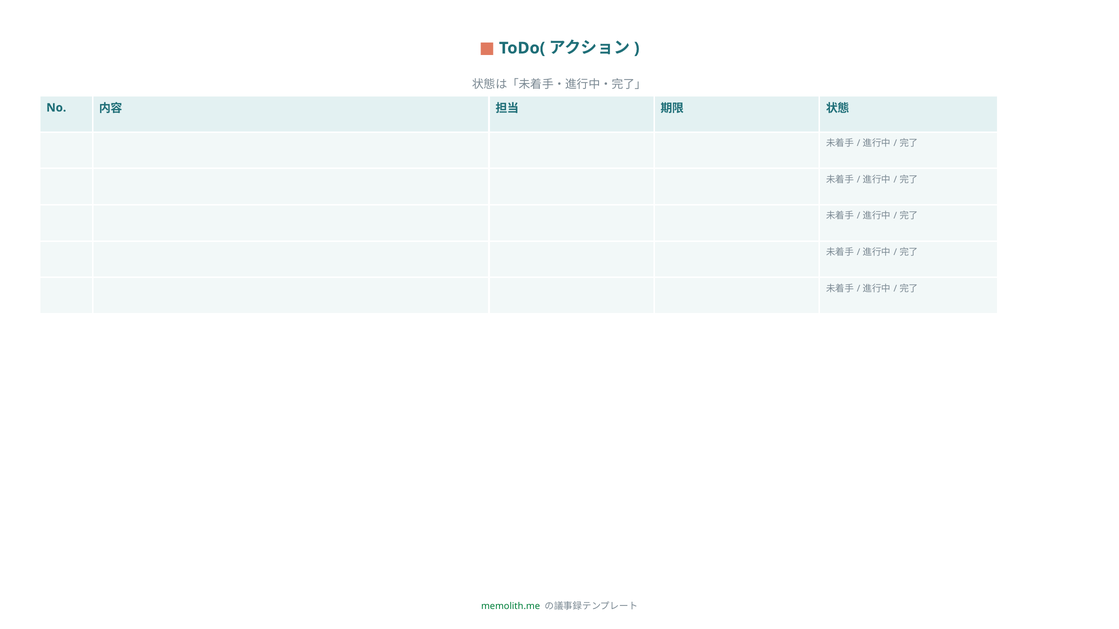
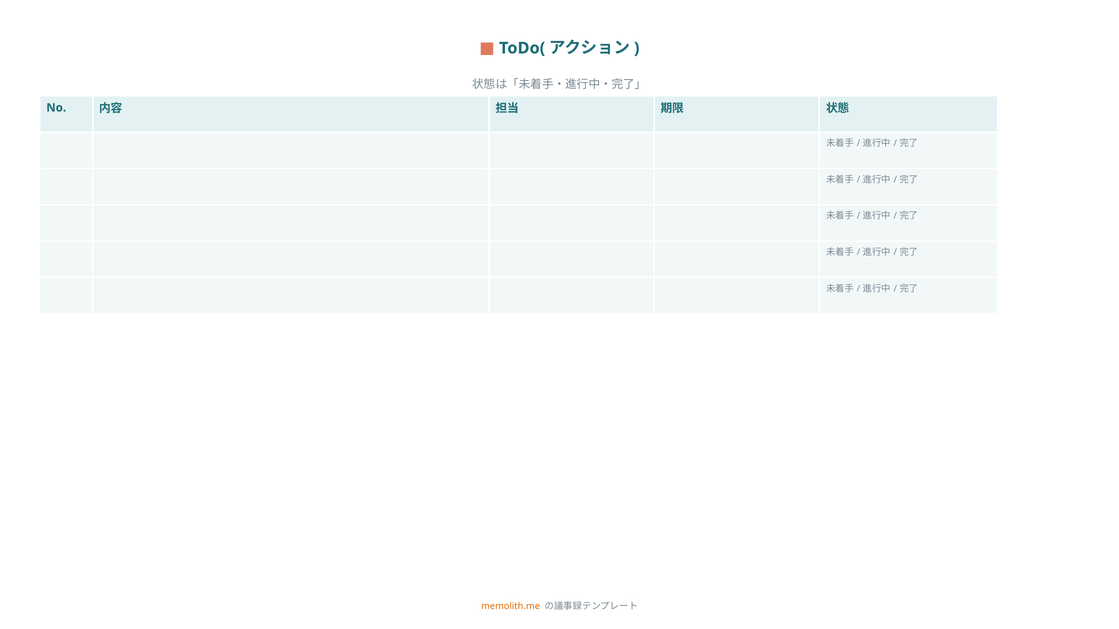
memolith.me colour: green -> orange (511, 607)
